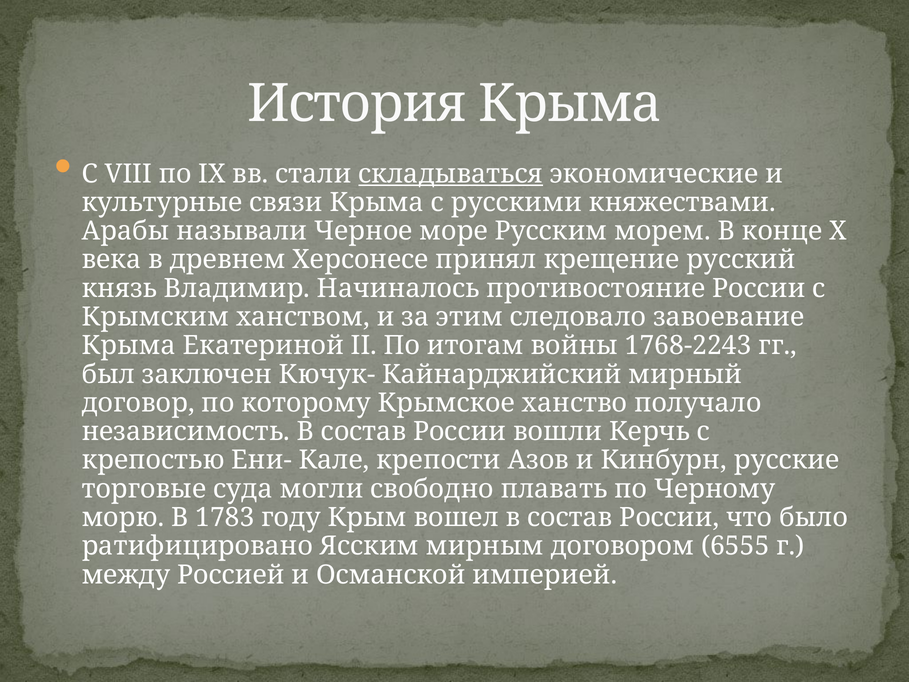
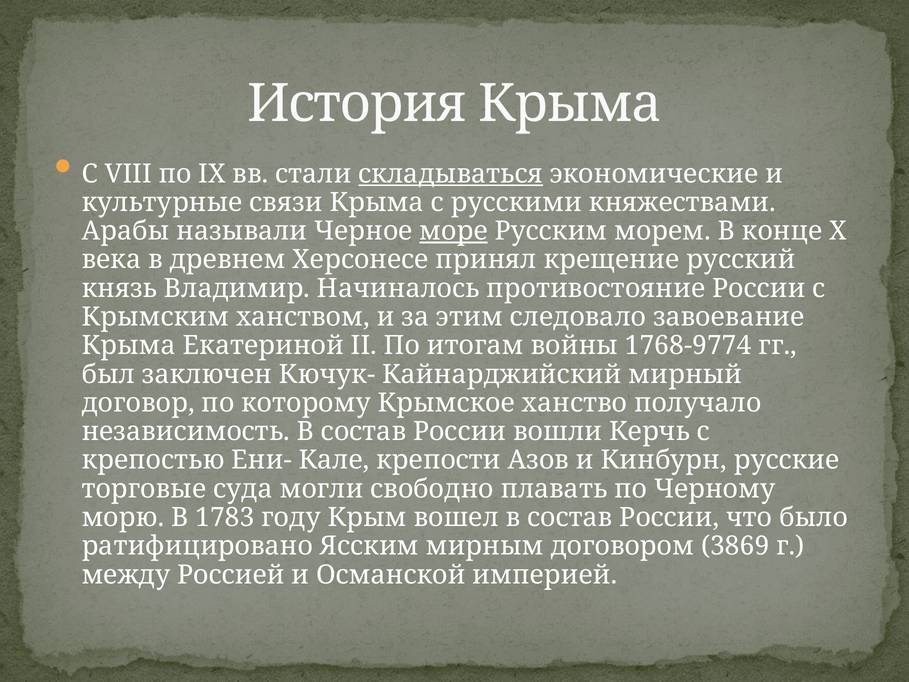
море underline: none -> present (454, 231)
1768-2243: 1768-2243 -> 1768-9774 (688, 346)
6555: 6555 -> 3869 (735, 546)
